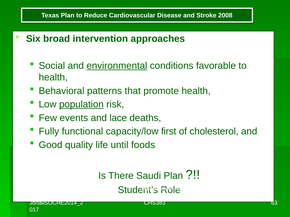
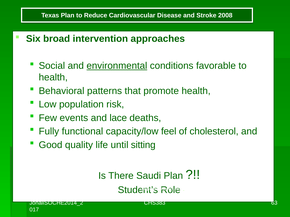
population underline: present -> none (81, 105)
first: first -> feel (169, 132)
foods: foods -> sitting (143, 145)
